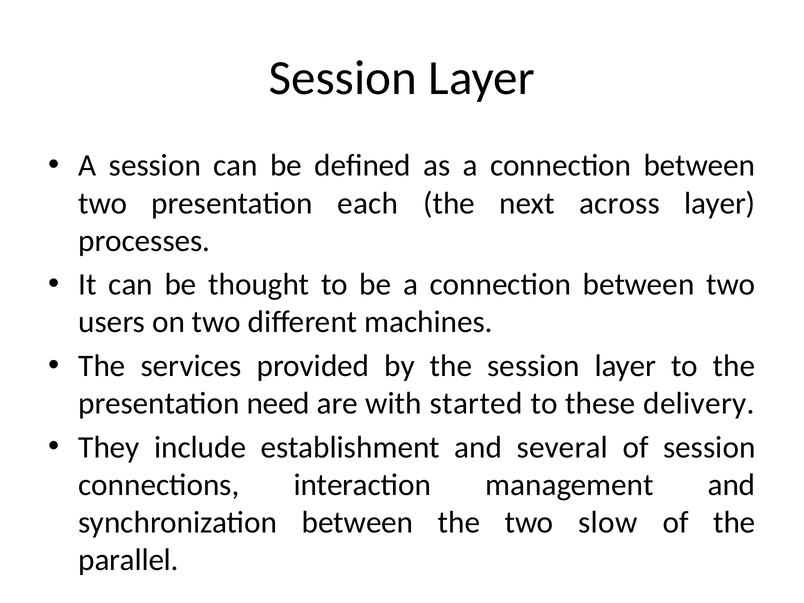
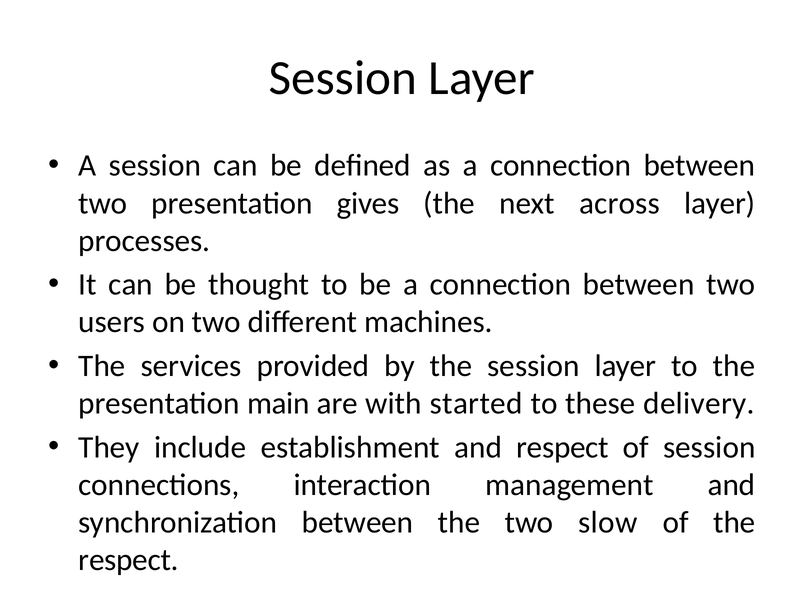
each: each -> gives (368, 203)
need: need -> main (278, 403)
and several: several -> respect (562, 447)
parallel: parallel -> respect (129, 560)
